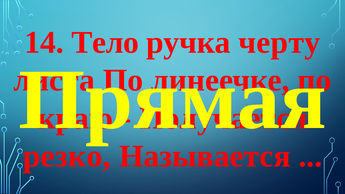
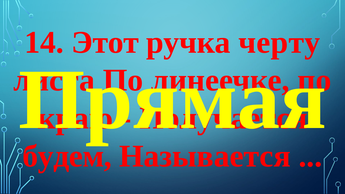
Тело: Тело -> Этот (105, 42)
резко: резко -> будем (67, 156)
